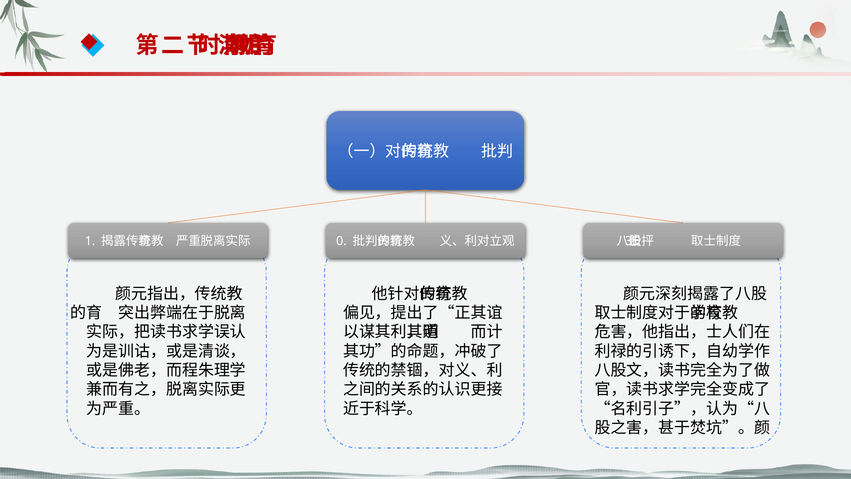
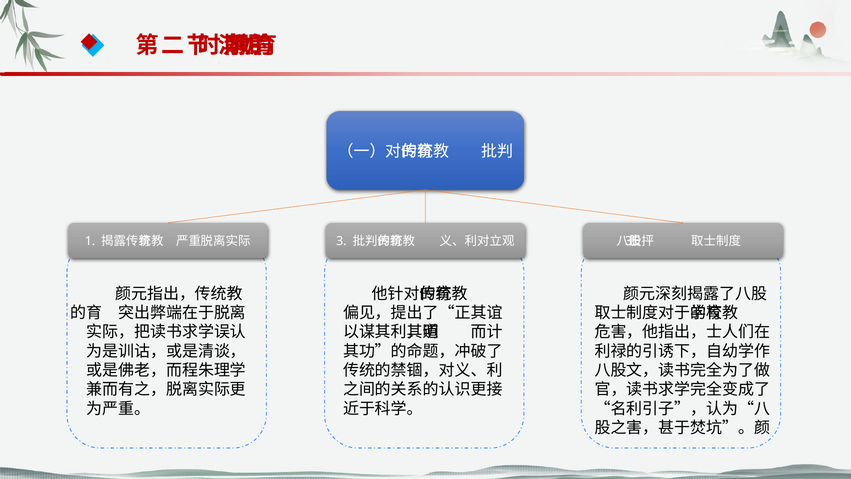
0: 0 -> 3 (341, 241)
